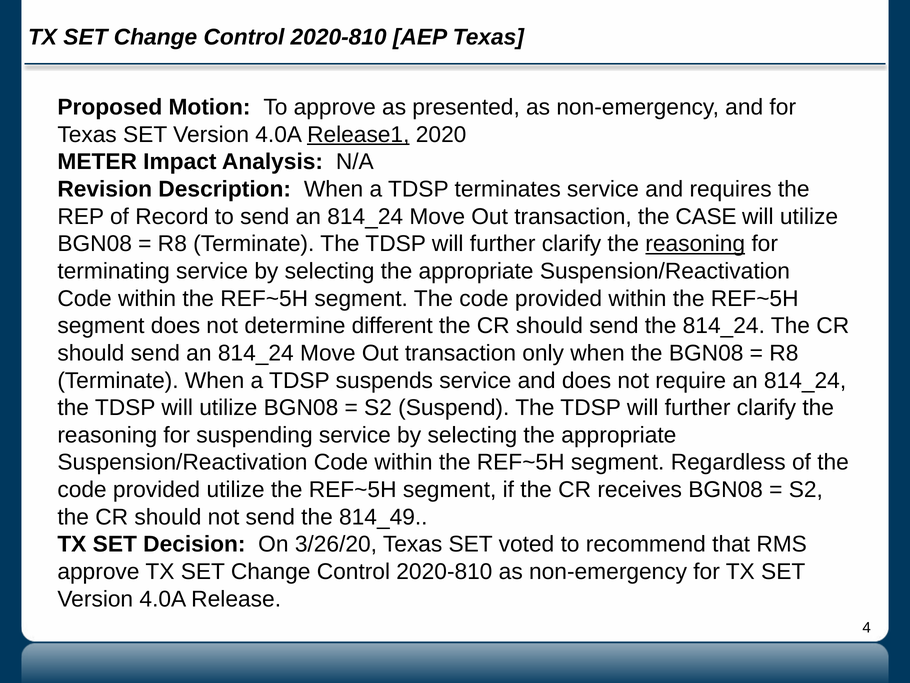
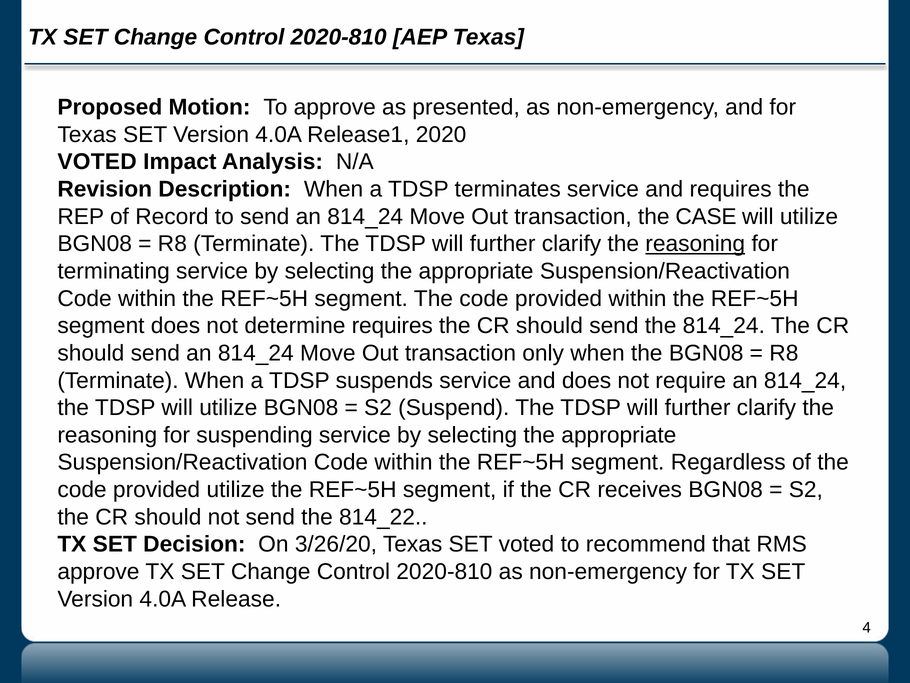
Release1 underline: present -> none (358, 135)
METER: METER -> VOTED (97, 162)
determine different: different -> requires (392, 326)
814_49: 814_49 -> 814_22 (383, 517)
